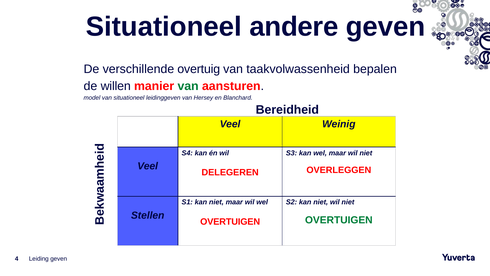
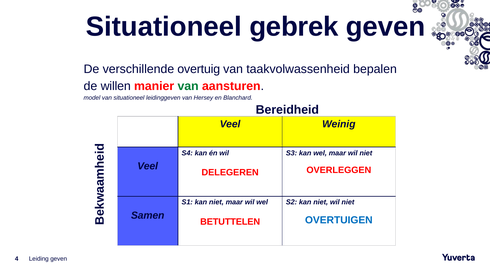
andere: andere -> gebrek (294, 27)
Stellen: Stellen -> Samen (148, 215)
OVERTUIGEN colour: green -> blue (339, 220)
OVERTUIGEN: OVERTUIGEN -> BETUTTELEN (230, 222)
